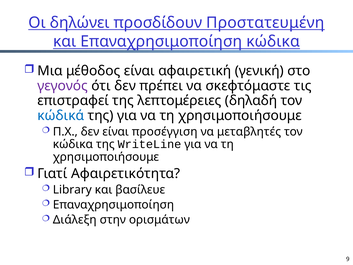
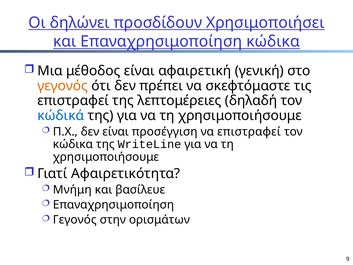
Προστατευμένη: Προστατευμένη -> Χρησιμοποιήσει (265, 23)
γεγονός colour: purple -> orange (63, 86)
να μεταβλητές: μεταβλητές -> επιστραφεί (249, 132)
Library: Library -> Μνήμη (72, 190)
Διάλεξη: Διάλεξη -> Γεγονός (75, 220)
